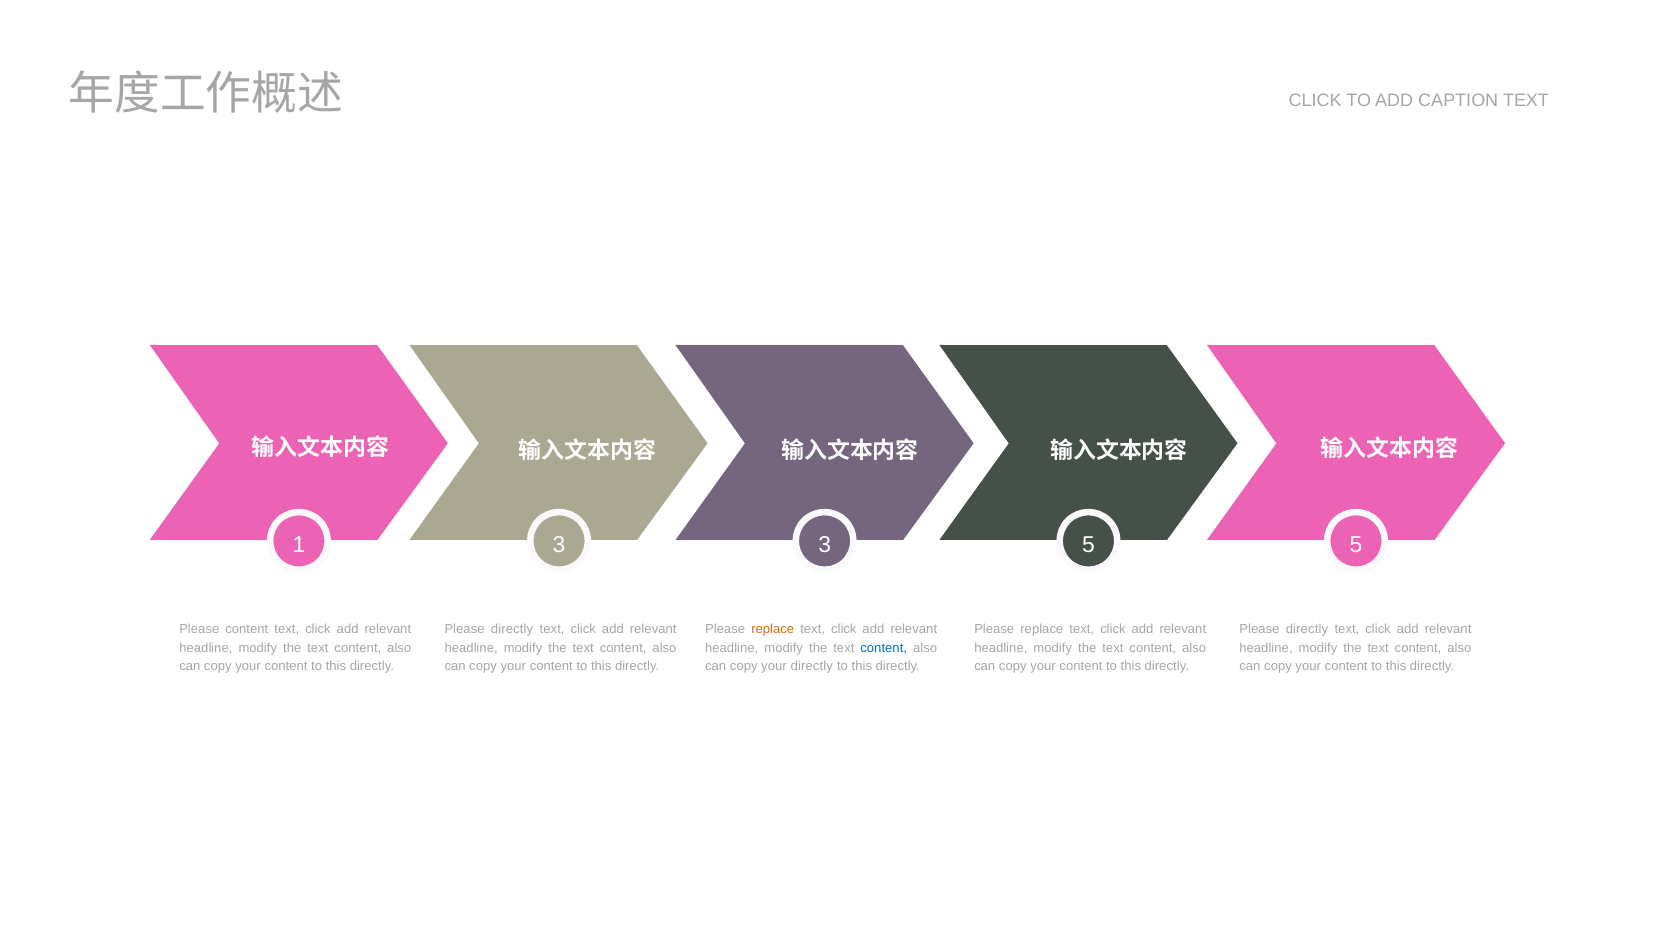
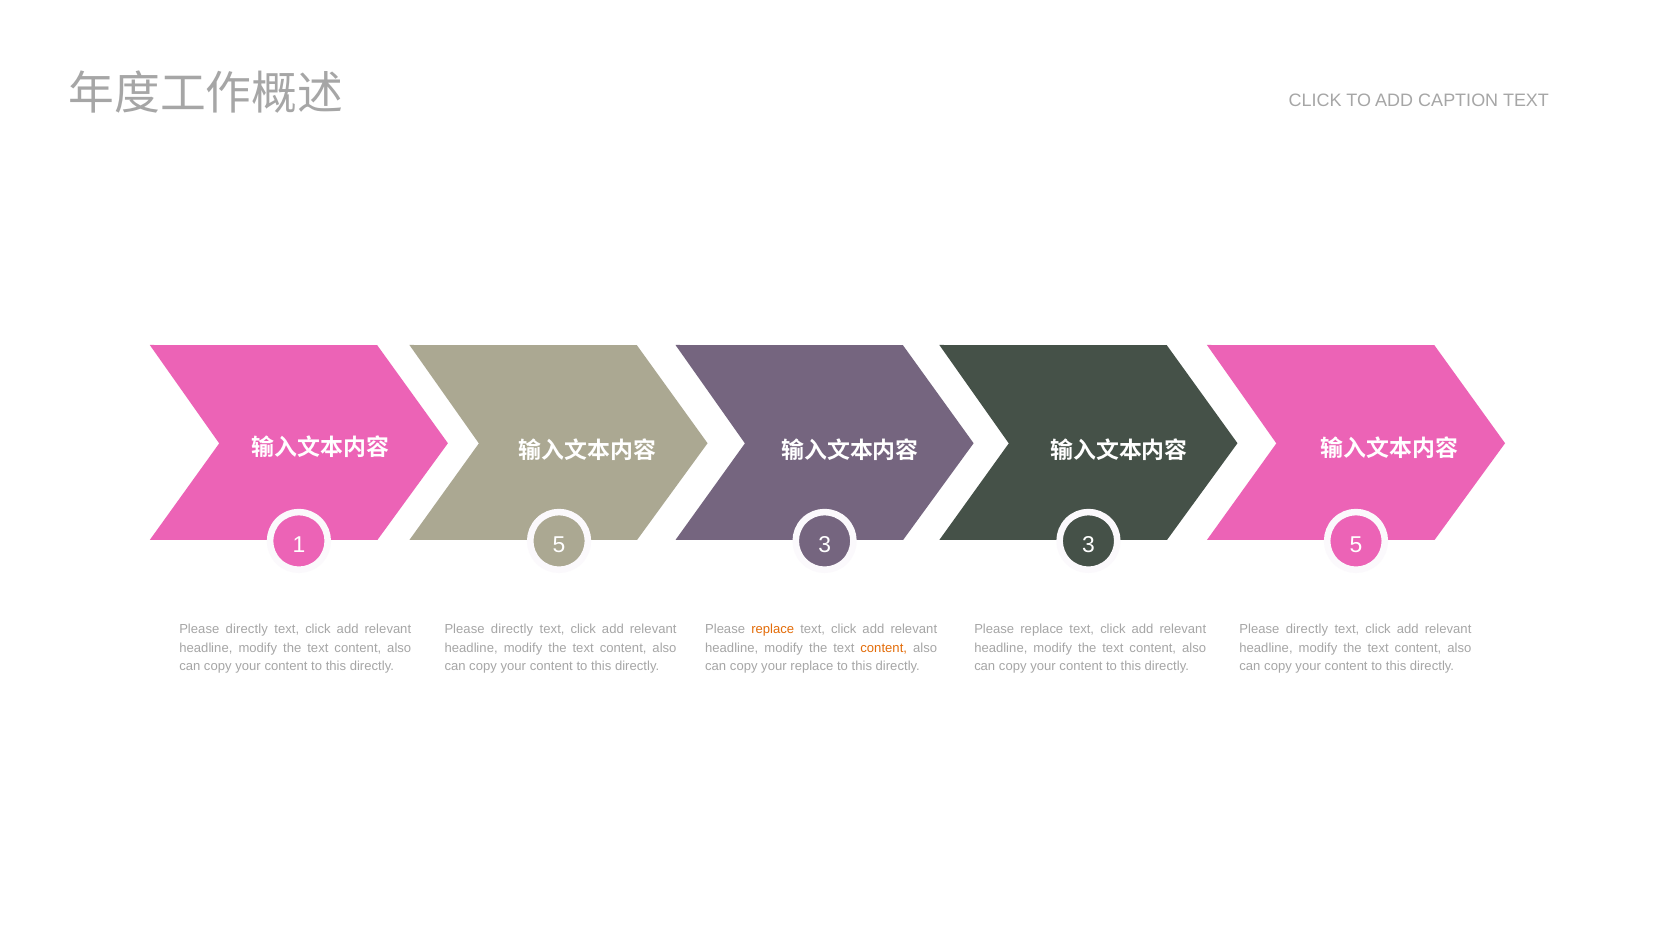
1 3: 3 -> 5 (559, 545)
3 5: 5 -> 3 (1088, 545)
content: content -> directly (247, 629)
content colour: blue -> orange (884, 648)
your directly: directly -> replace (812, 666)
